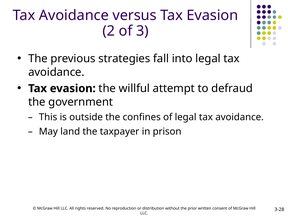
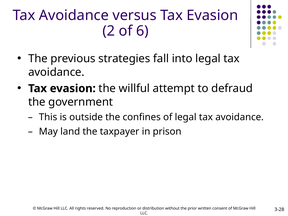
3: 3 -> 6 (142, 31)
